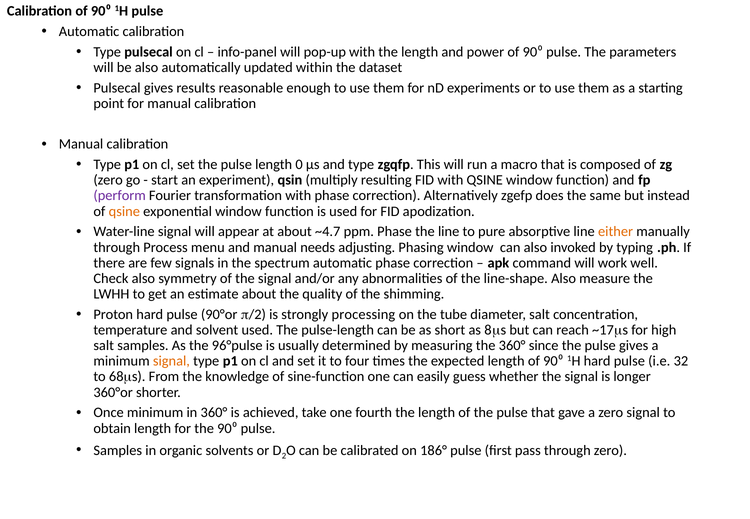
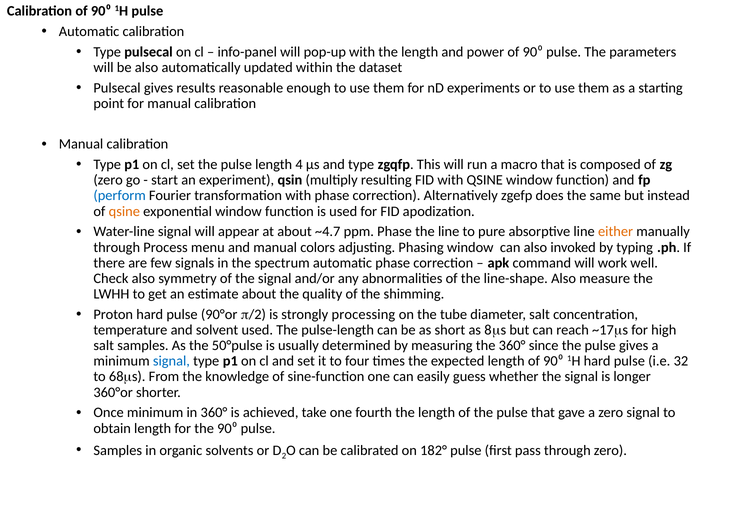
0: 0 -> 4 (299, 165)
perform colour: purple -> blue (120, 196)
needs: needs -> colors (318, 247)
96°pulse: 96°pulse -> 50°pulse (237, 346)
signal colour: orange -> blue (171, 361)
186°: 186° -> 182° (434, 451)
